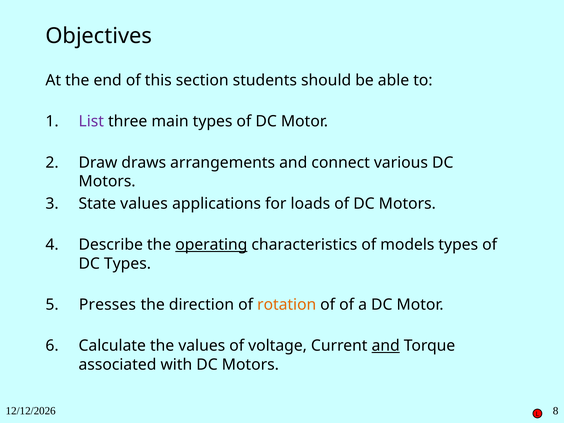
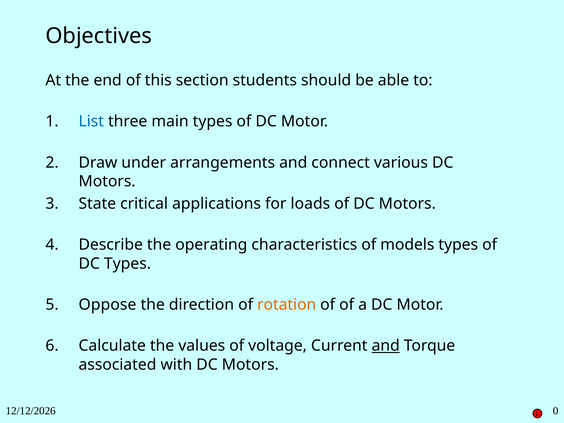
List colour: purple -> blue (91, 121)
draws: draws -> under (144, 162)
State values: values -> critical (144, 204)
operating underline: present -> none (211, 245)
Presses: Presses -> Oppose (107, 305)
8: 8 -> 0 (556, 411)
